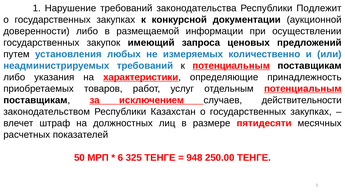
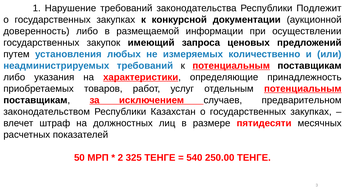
доверенности: доверенности -> доверенность (36, 31)
действительности: действительности -> предварительном (302, 100)
6: 6 -> 2 (120, 158)
948: 948 -> 540 (194, 158)
